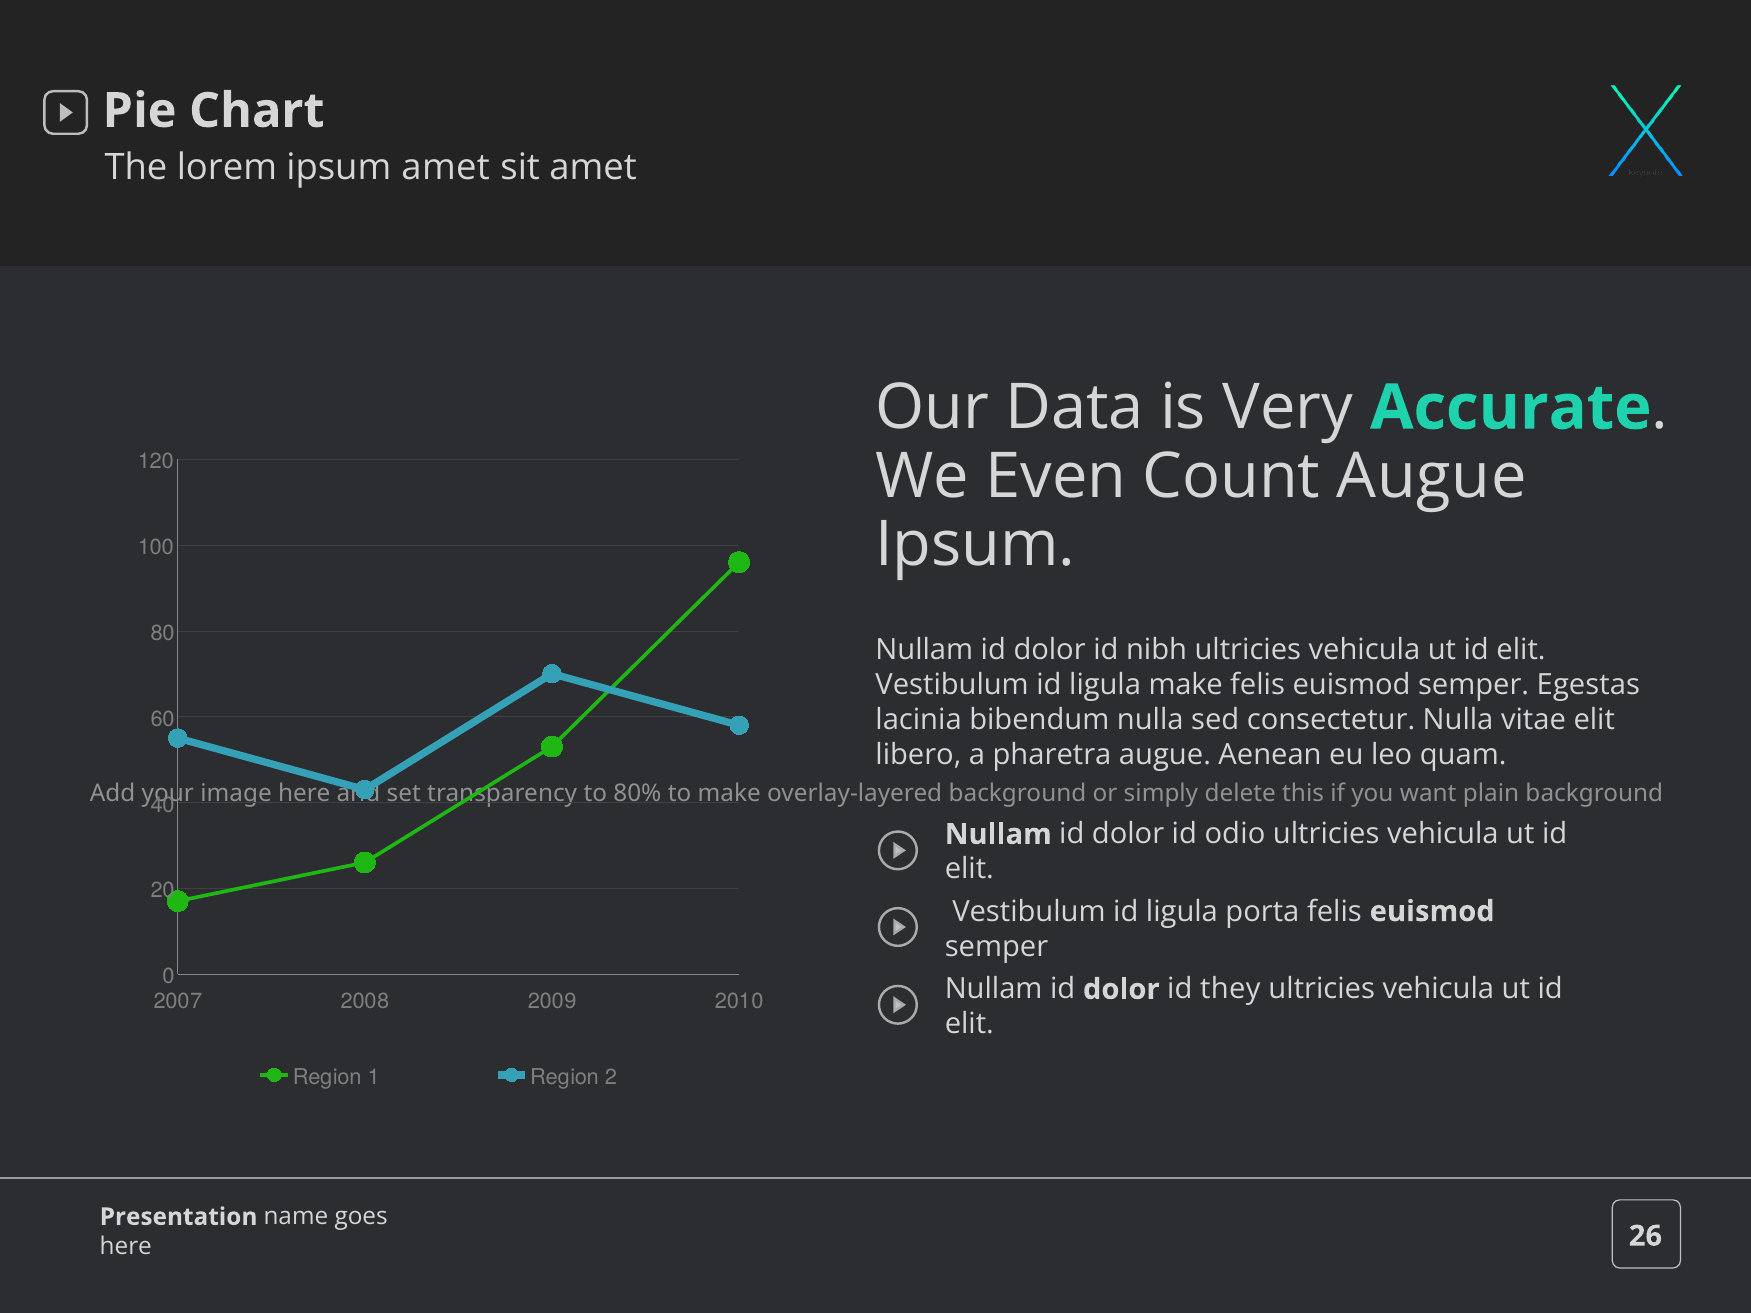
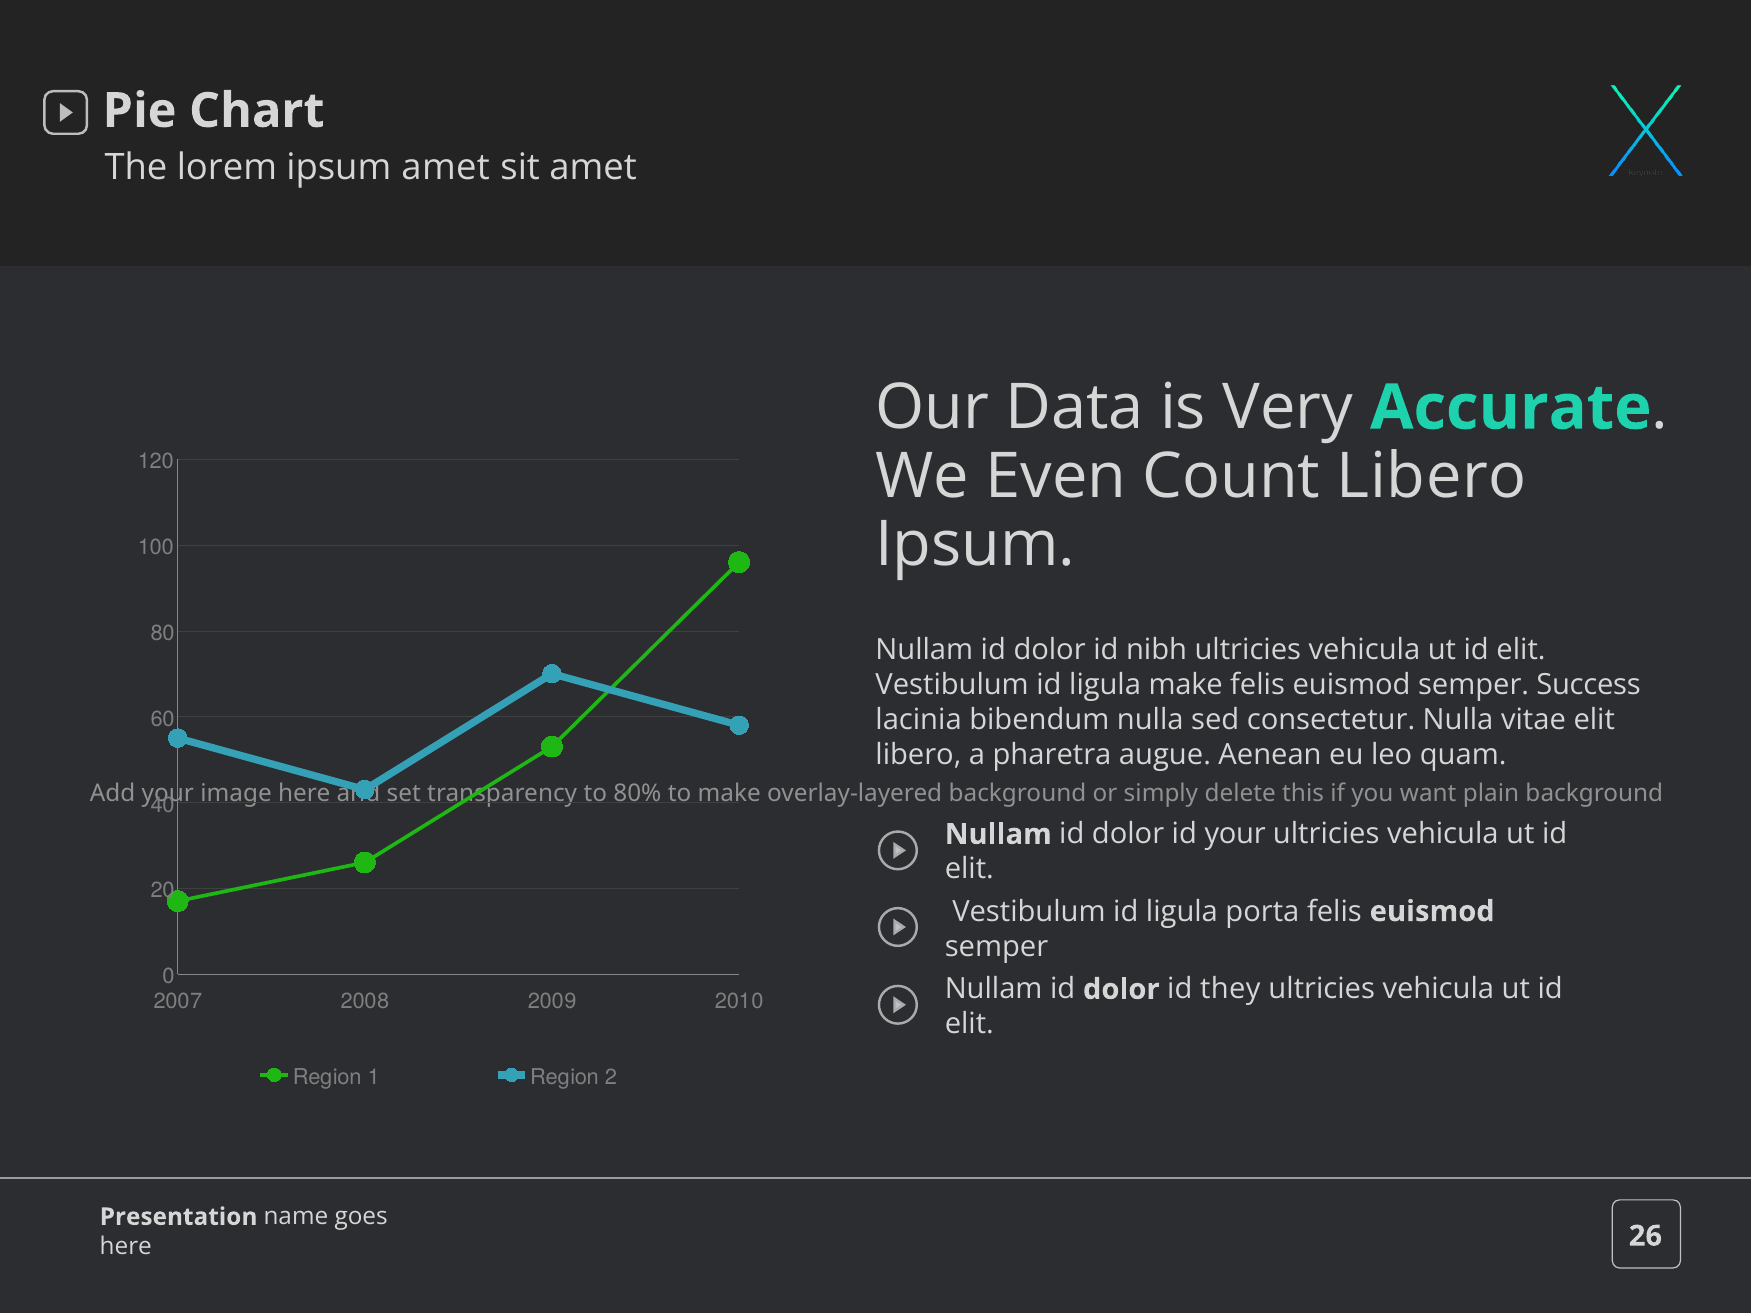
Count Augue: Augue -> Libero (1432, 476)
Egestas: Egestas -> Success (1589, 685)
id odio: odio -> your (1235, 834)
